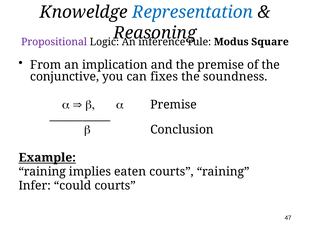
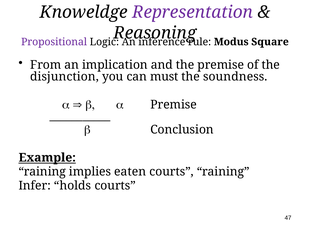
Representation colour: blue -> purple (193, 12)
conjunctive: conjunctive -> disjunction (65, 76)
fixes: fixes -> must (164, 76)
could: could -> holds (73, 185)
